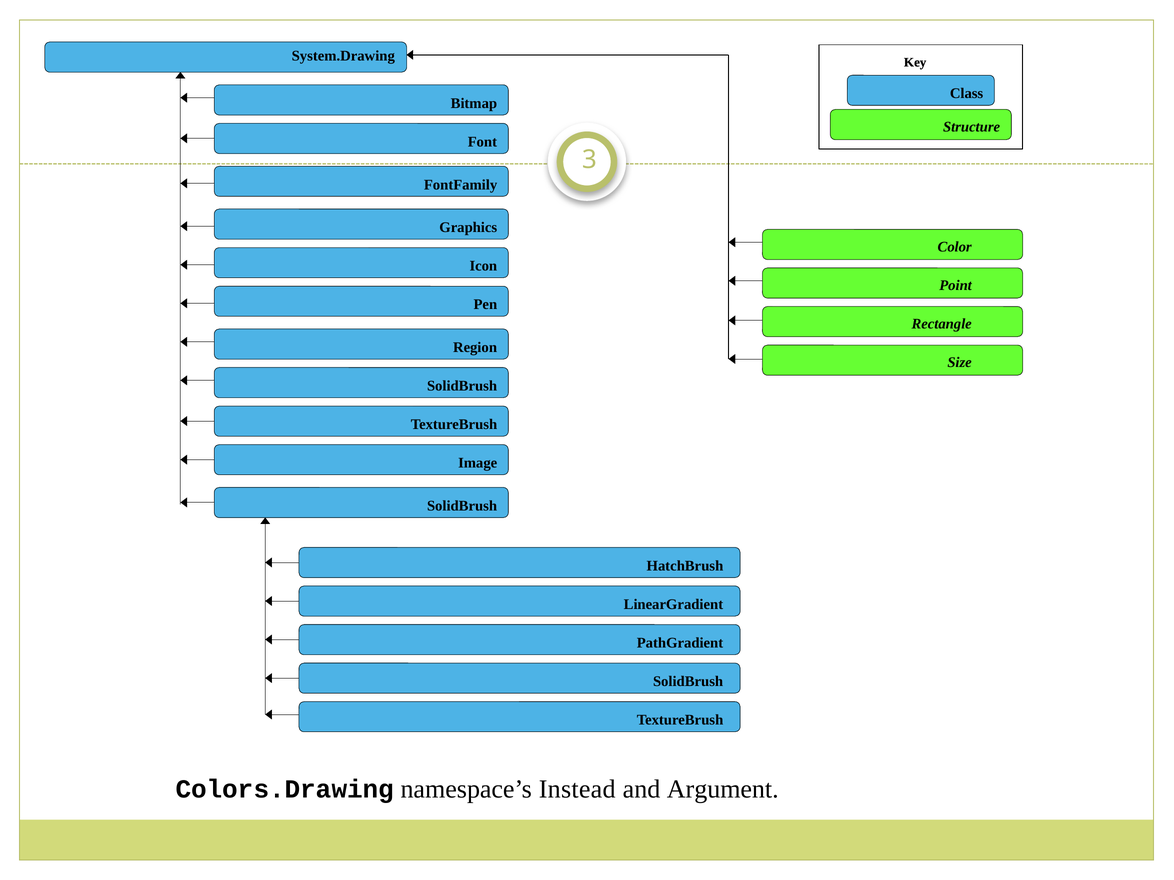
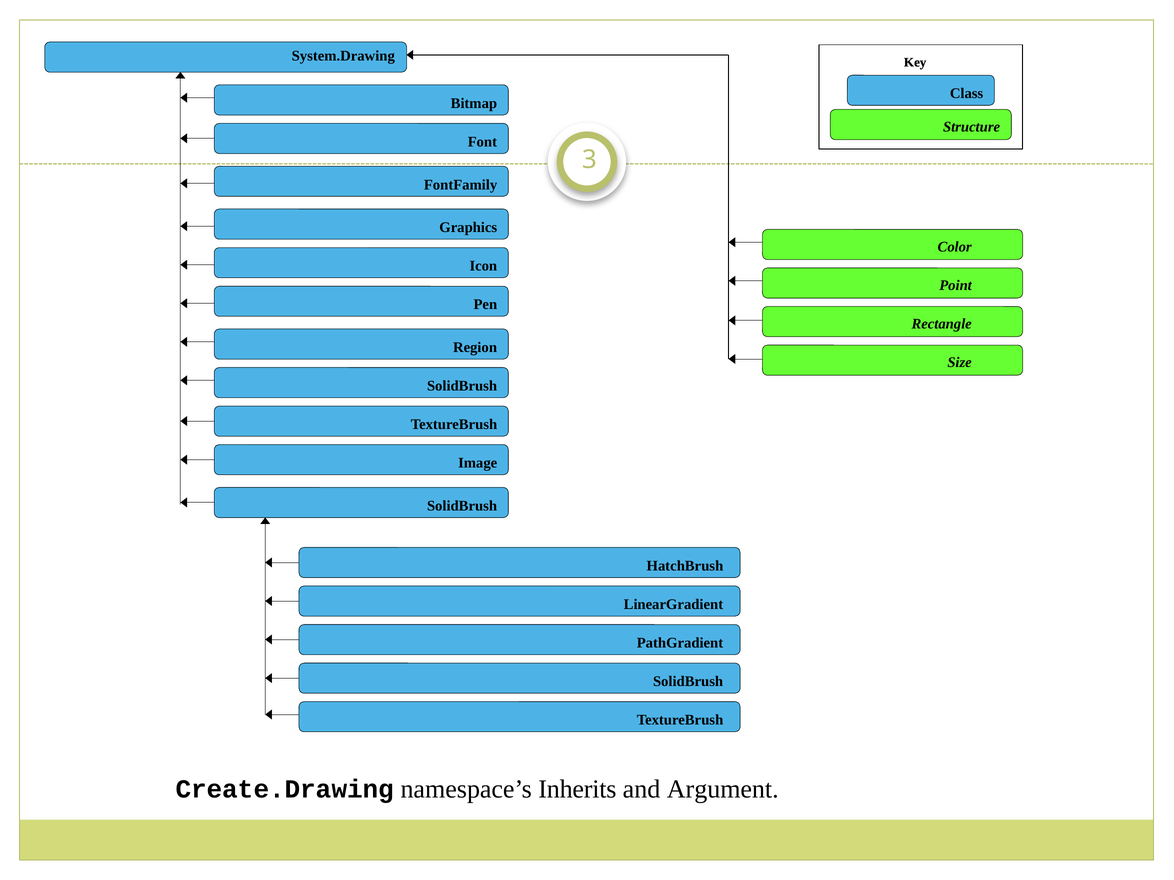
Colors.Drawing: Colors.Drawing -> Create.Drawing (285, 790)
Instead: Instead -> Inherits (577, 790)
